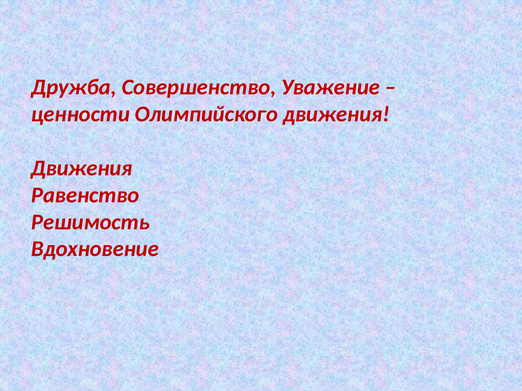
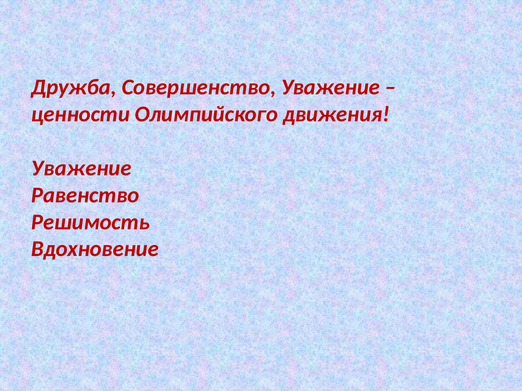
Движения: Движения -> Уважение (81, 168)
